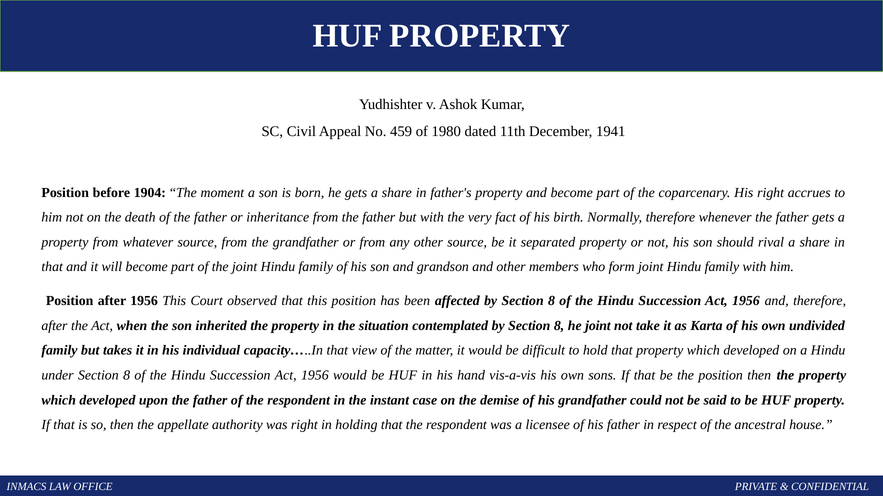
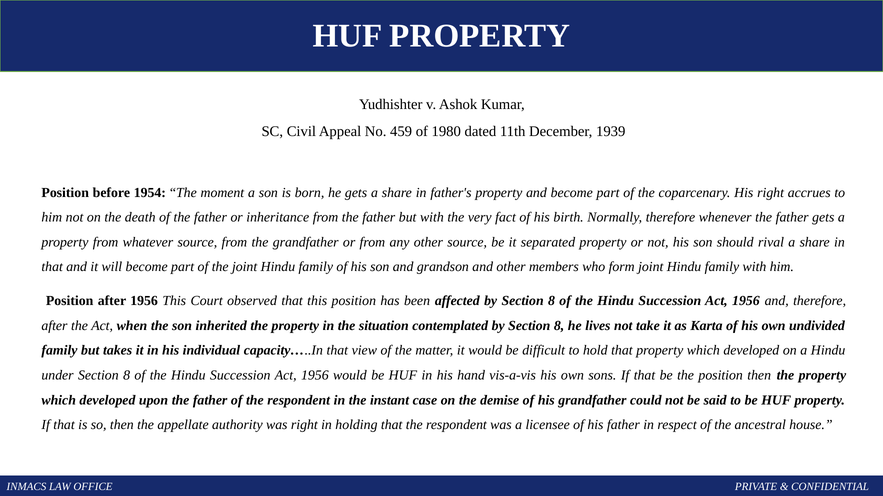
1941: 1941 -> 1939 (611, 131)
1904: 1904 -> 1954 (150, 193)
he joint: joint -> lives (598, 326)
